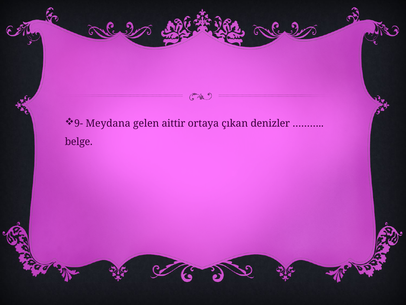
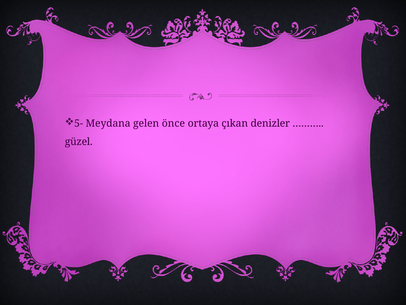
9-: 9- -> 5- (79, 123)
aittir: aittir -> önce (173, 123)
belge: belge -> güzel (79, 141)
